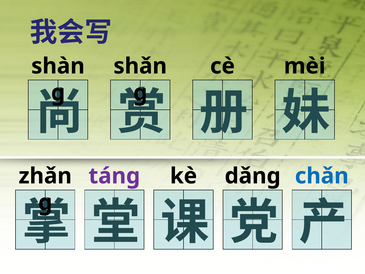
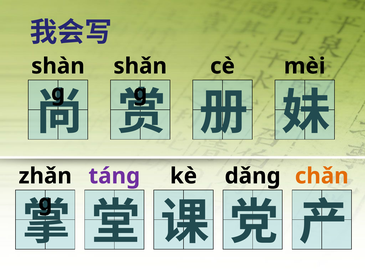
chǎn colour: blue -> orange (322, 176)
